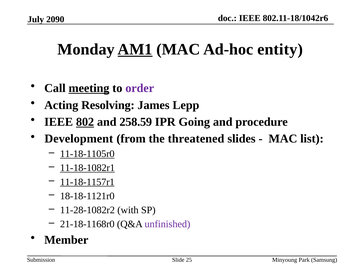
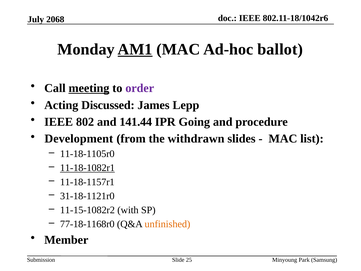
2090: 2090 -> 2068 (55, 19)
entity: entity -> ballot (280, 49)
Resolving: Resolving -> Discussed (108, 105)
802 underline: present -> none (85, 122)
258.59: 258.59 -> 141.44 (136, 122)
threatened: threatened -> withdrawn (196, 139)
11-18-1105r0 underline: present -> none (87, 154)
11-18-1157r1 underline: present -> none (87, 182)
18-18-1121r0: 18-18-1121r0 -> 31-18-1121r0 (87, 196)
11-28-1082r2: 11-28-1082r2 -> 11-15-1082r2 (87, 210)
21-18-1168r0: 21-18-1168r0 -> 77-18-1168r0 (87, 224)
unfinished colour: purple -> orange (167, 224)
